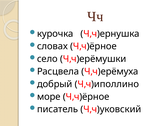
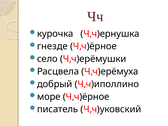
словах: словах -> гнезде (52, 46)
